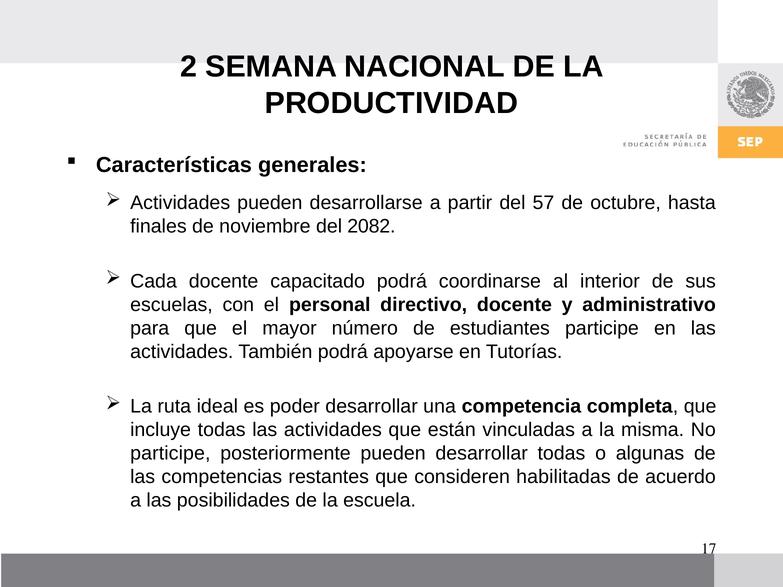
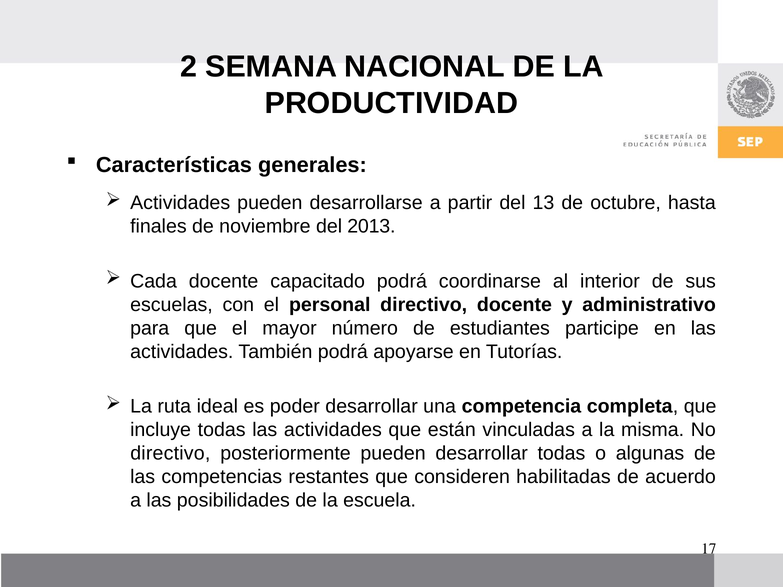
57: 57 -> 13 (543, 203)
2082: 2082 -> 2013 (371, 226)
participe: participe -> directivo (170, 454)
